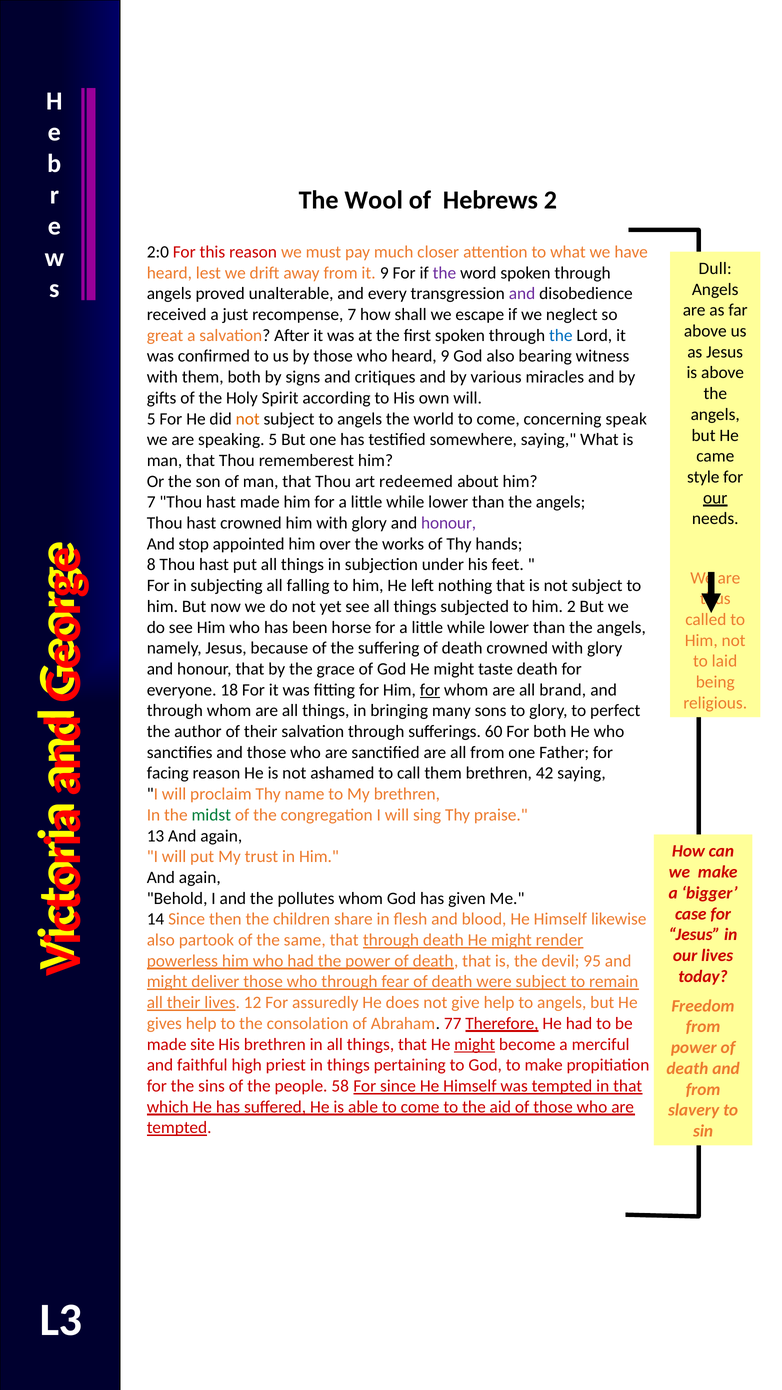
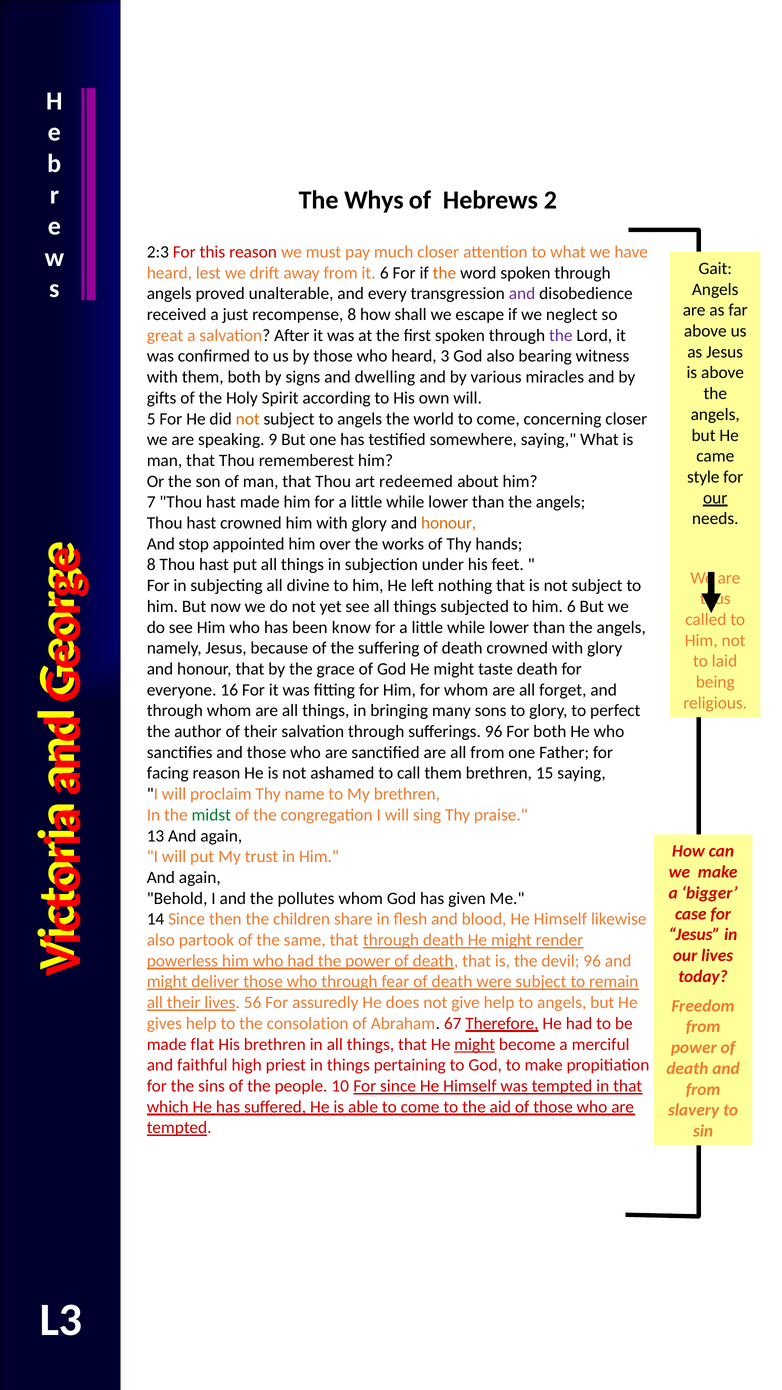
Wool: Wool -> Whys (374, 200)
2:0: 2:0 -> 2:3 (158, 252)
Dull: Dull -> Gait (715, 269)
it 9: 9 -> 6 (384, 273)
the colour: purple -> orange (444, 273)
recompense 7: 7 -> 8 (352, 315)
the colour: blue -> purple (561, 335)
heard 9: 9 -> 3 (445, 356)
critiques: critiques -> dwelling (385, 377)
concerning speak: speak -> closer (626, 419)
speaking 5: 5 -> 9 (273, 440)
honour colour: purple -> orange (449, 523)
falling: falling -> divine (308, 586)
him 2: 2 -> 6 (571, 607)
horse: horse -> know (351, 627)
18: 18 -> 16 (229, 690)
for underline: present -> none (430, 690)
brand: brand -> forget (563, 690)
sufferings 60: 60 -> 96 (494, 732)
42: 42 -> 15 (545, 773)
devil 95: 95 -> 96 (592, 961)
12: 12 -> 56 (253, 1003)
77: 77 -> 67 (453, 1024)
site: site -> flat (202, 1044)
58: 58 -> 10 (340, 1086)
